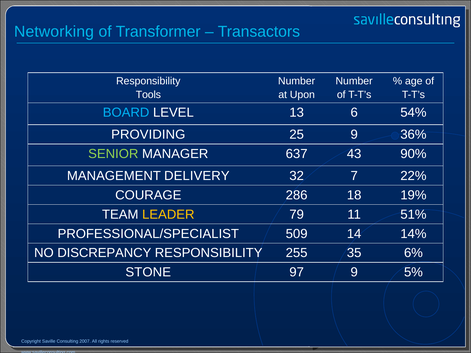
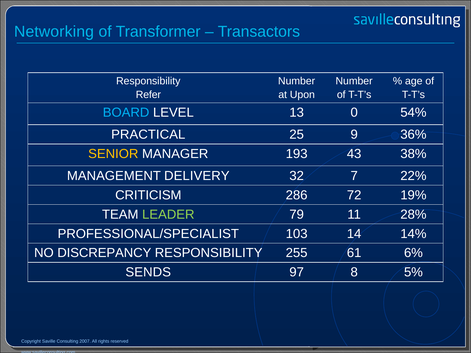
Tools: Tools -> Refer (148, 95)
6: 6 -> 0 (354, 113)
PROVIDING: PROVIDING -> PRACTICAL (148, 135)
SENIOR colour: light green -> yellow (113, 154)
637: 637 -> 193 (297, 154)
90%: 90% -> 38% (413, 154)
COURAGE: COURAGE -> CRITICISM (148, 195)
18: 18 -> 72 (354, 195)
LEADER colour: yellow -> light green (168, 215)
51%: 51% -> 28% (413, 215)
509: 509 -> 103 (297, 234)
35: 35 -> 61 (354, 253)
STONE: STONE -> SENDS (148, 272)
97 9: 9 -> 8 (354, 272)
